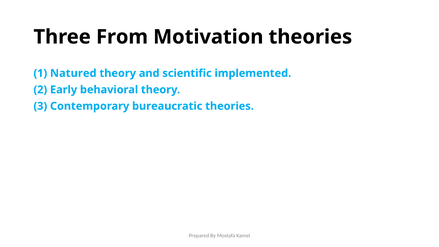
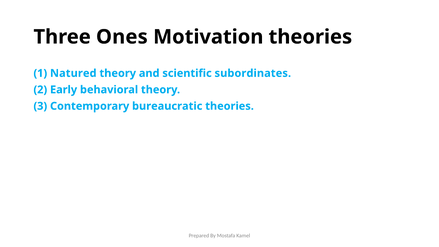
From: From -> Ones (122, 37)
implemented: implemented -> subordinates (253, 73)
